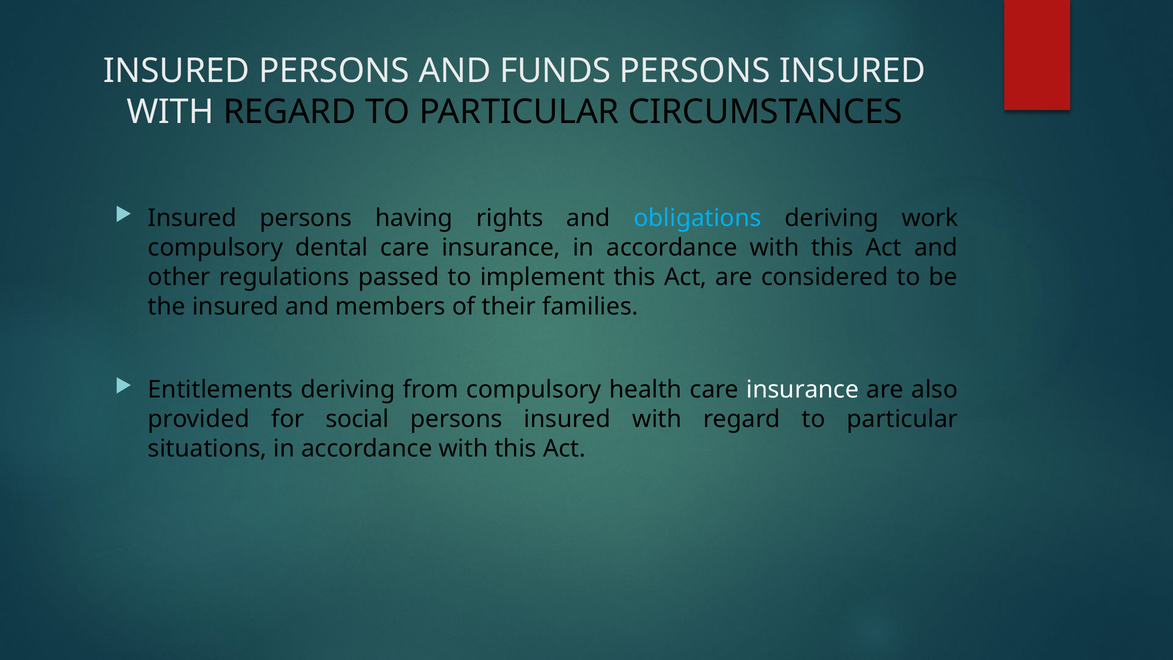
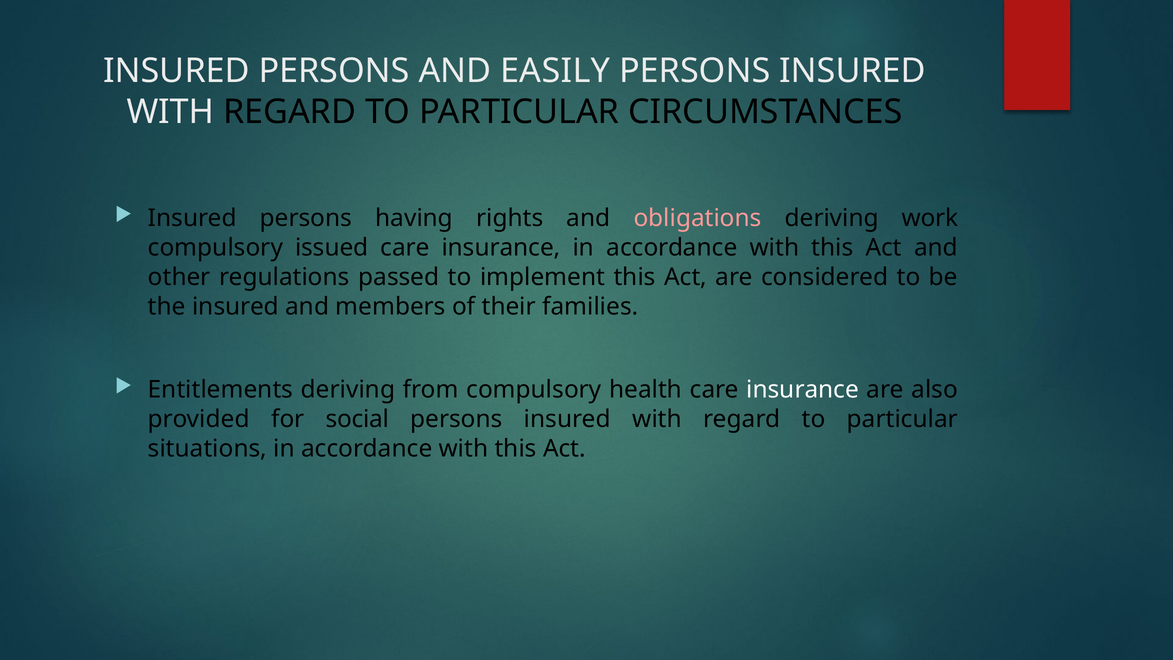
FUNDS: FUNDS -> EASILY (555, 71)
obligations colour: light blue -> pink (698, 218)
dental: dental -> issued (332, 248)
